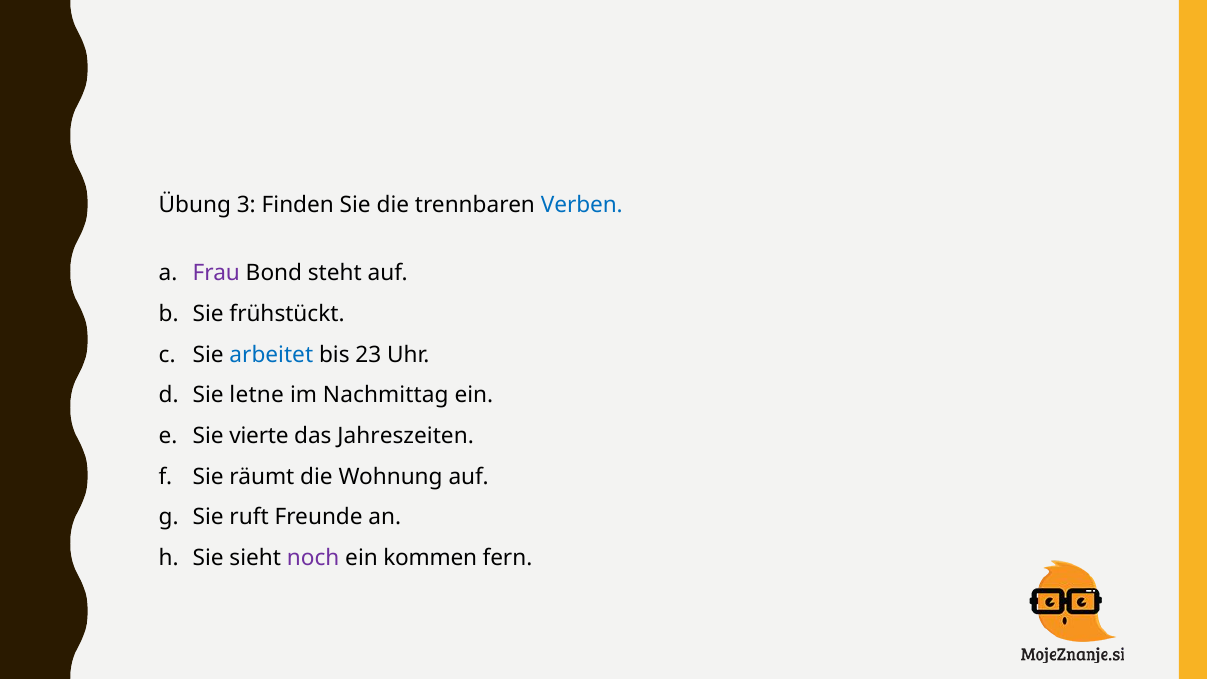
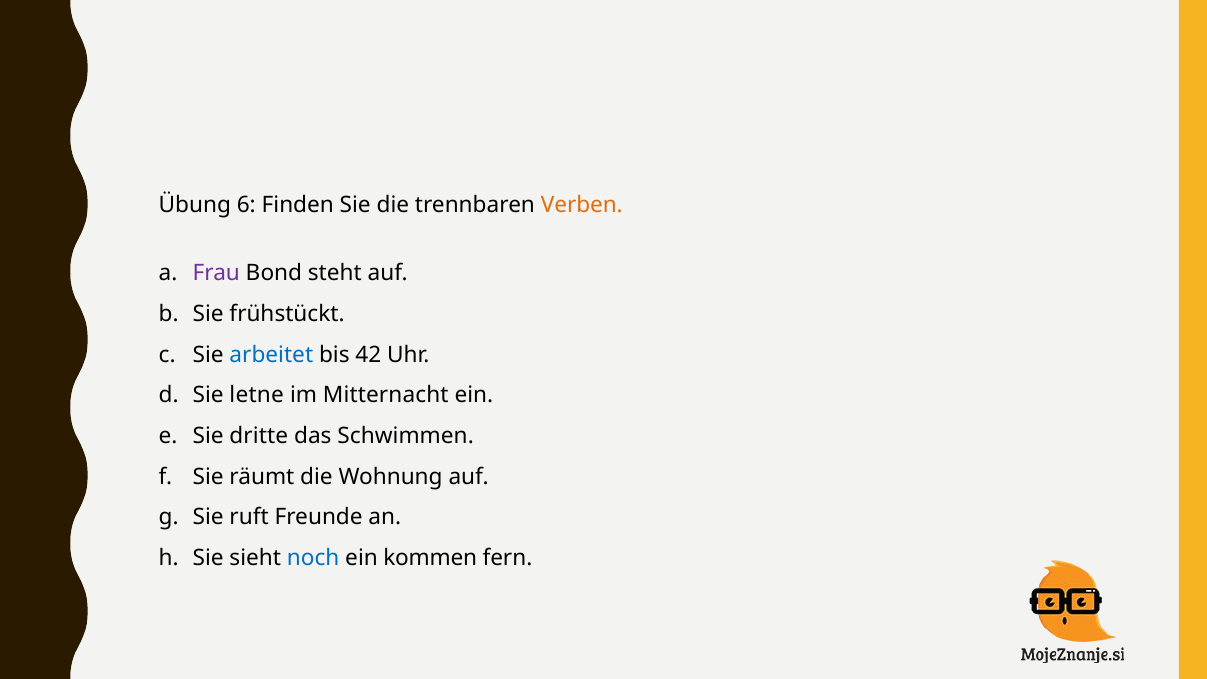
3: 3 -> 6 (246, 205)
Verben colour: blue -> orange (582, 205)
23: 23 -> 42 (368, 355)
Nachmittag: Nachmittag -> Mitternacht (386, 395)
vierte: vierte -> dritte (259, 436)
Jahreszeiten: Jahreszeiten -> Schwimmen (406, 436)
noch colour: purple -> blue (313, 558)
